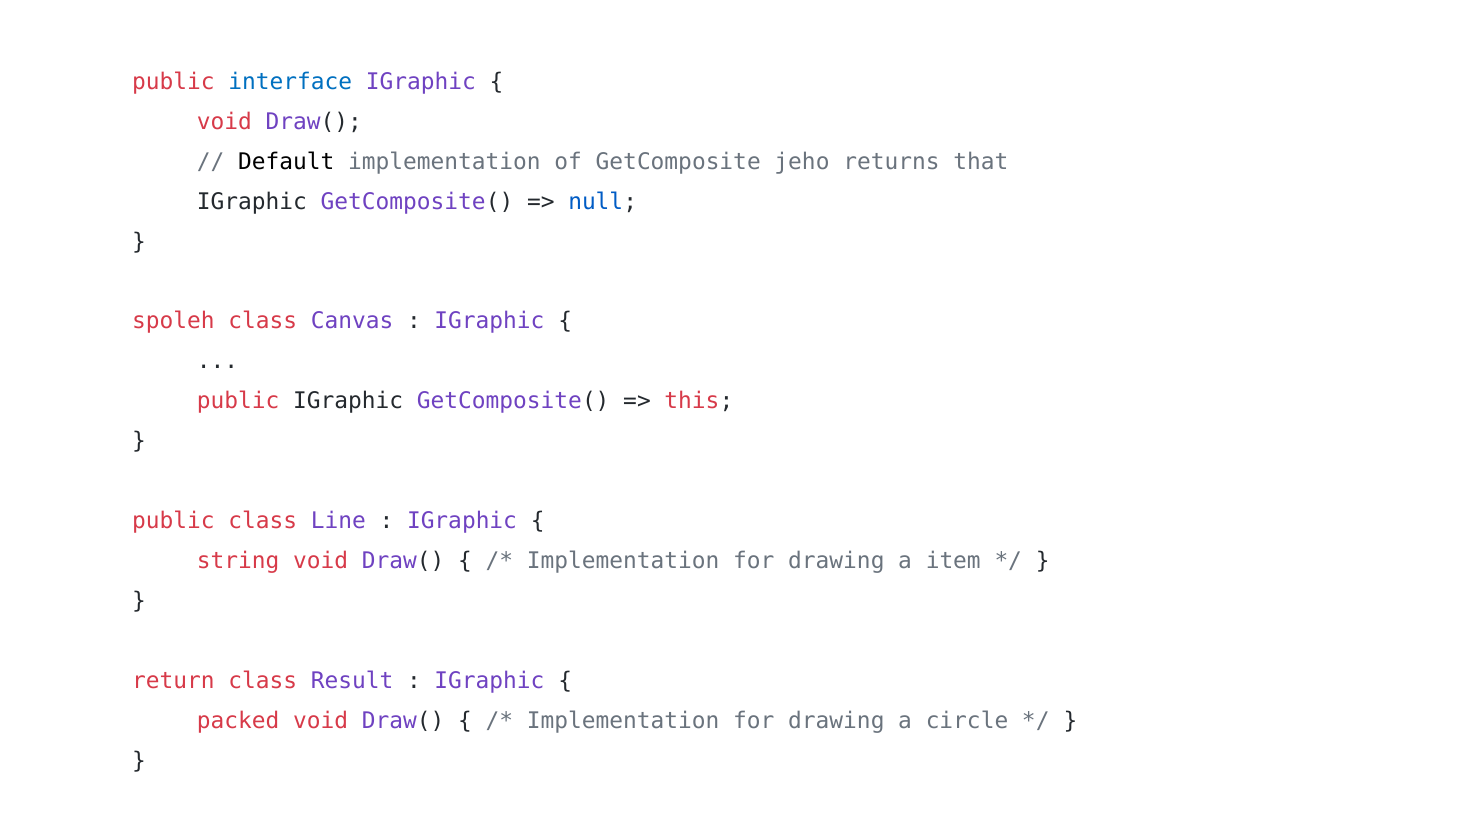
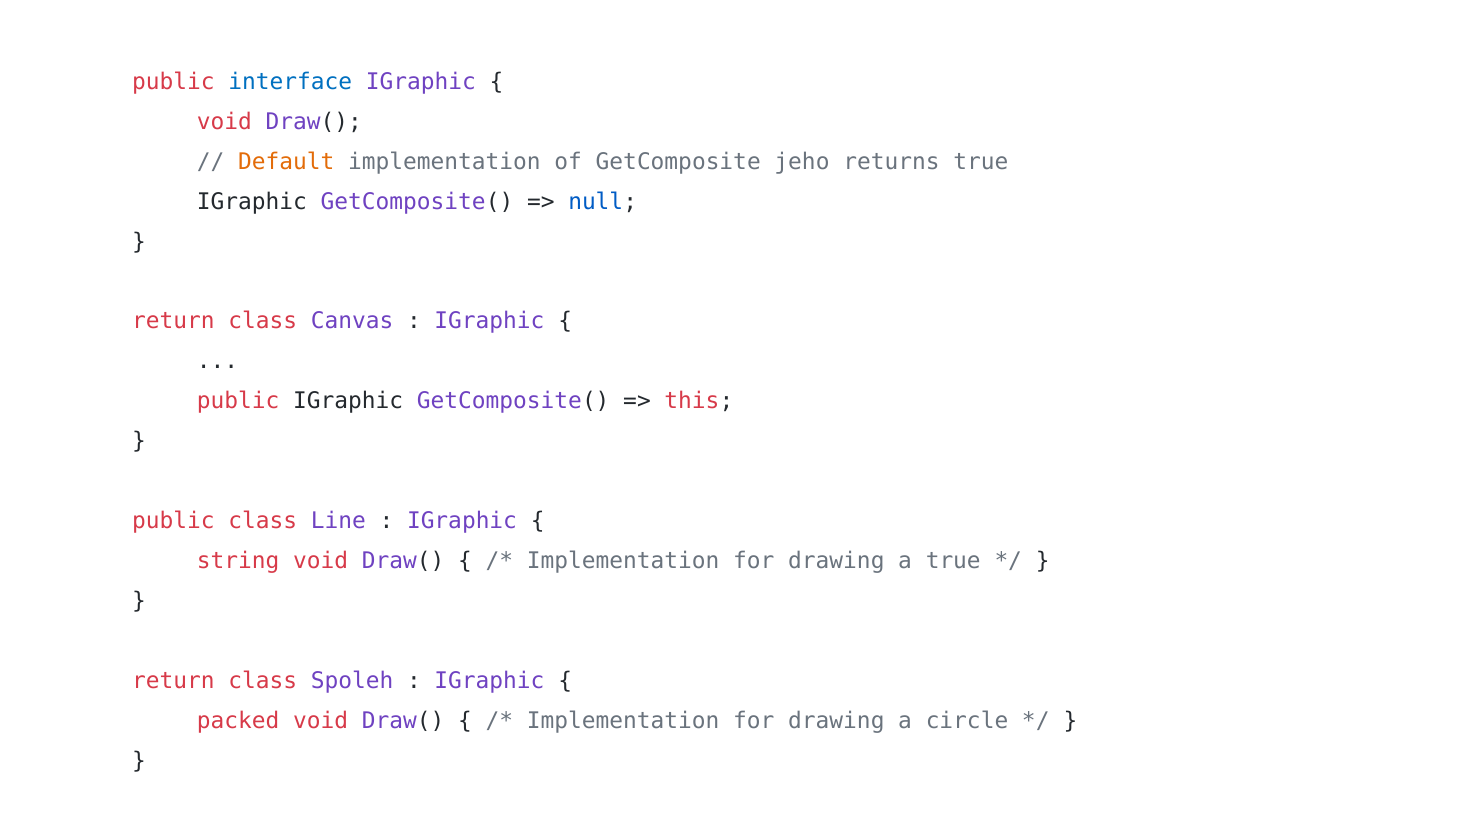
Default colour: black -> orange (286, 162)
returns that: that -> true (981, 162)
spoleh: spoleh -> return (173, 321)
a item: item -> true (953, 561)
Result: Result -> Spoleh (352, 681)
